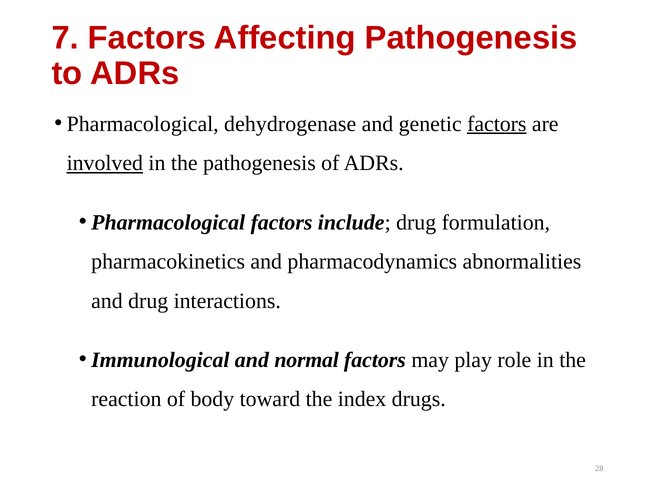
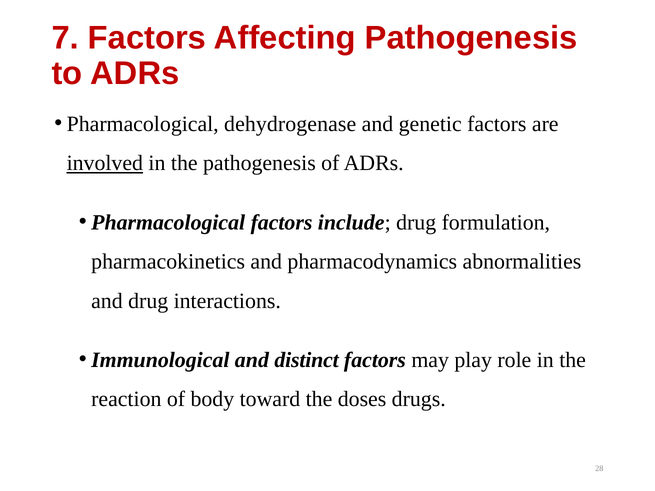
factors underline: present -> none (497, 124)
normal: normal -> distinct (307, 360)
index: index -> doses (362, 399)
